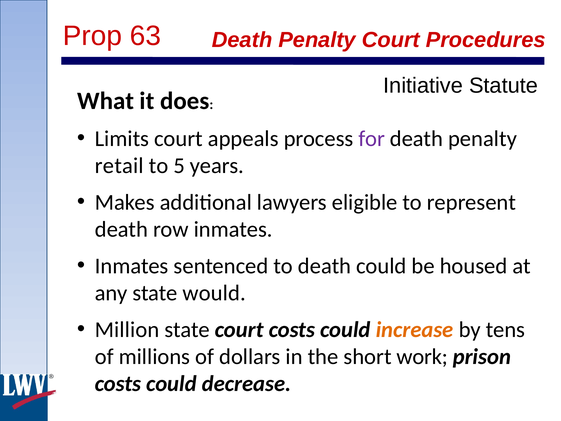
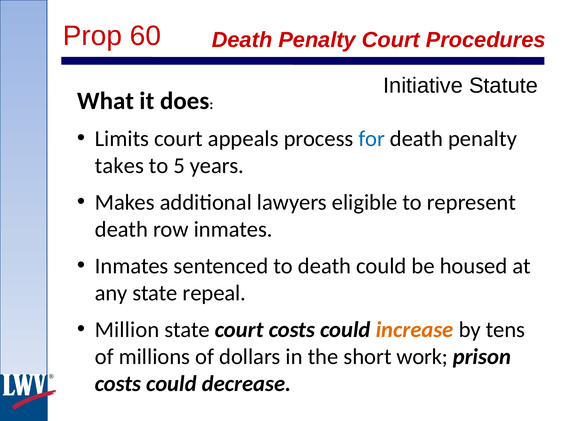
63: 63 -> 60 (145, 36)
for colour: purple -> blue (372, 139)
retail: retail -> takes (119, 166)
would: would -> repeal (214, 293)
